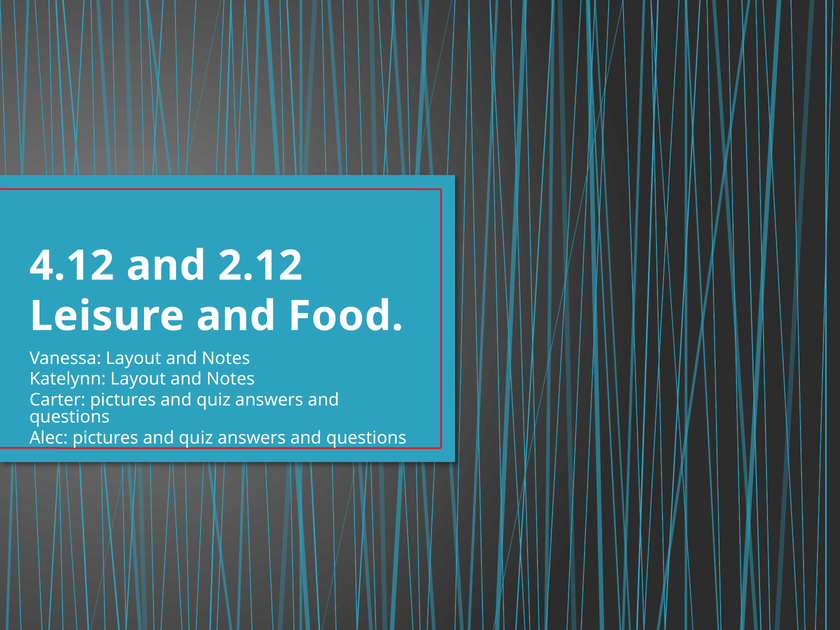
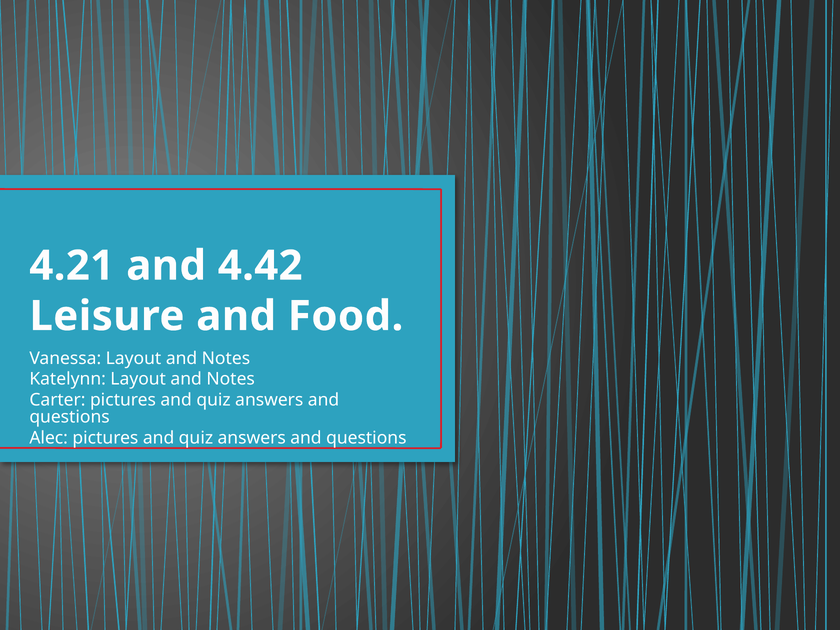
4.12: 4.12 -> 4.21 (72, 266)
2.12: 2.12 -> 4.42 (260, 266)
